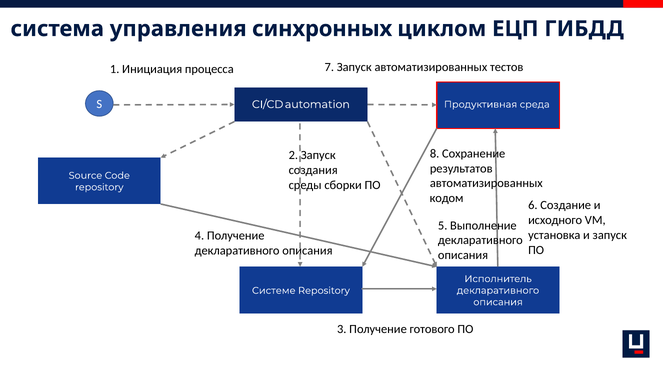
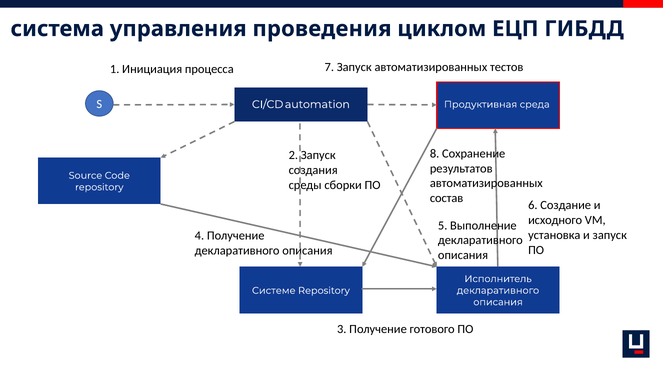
синхронных: синхронных -> проведения (322, 29)
кодом: кодом -> состав (447, 198)
